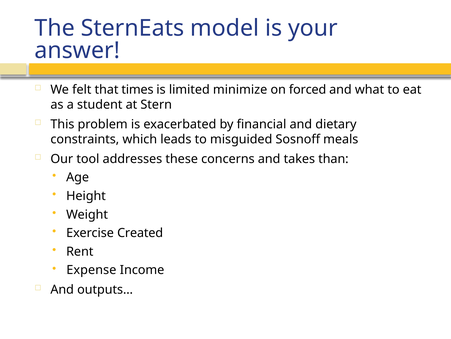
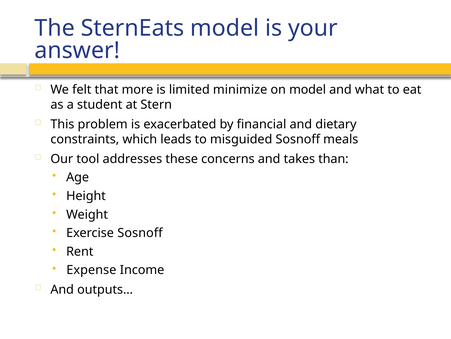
times: times -> more (137, 90)
on forced: forced -> model (308, 90)
Exercise Created: Created -> Sosnoff (140, 233)
